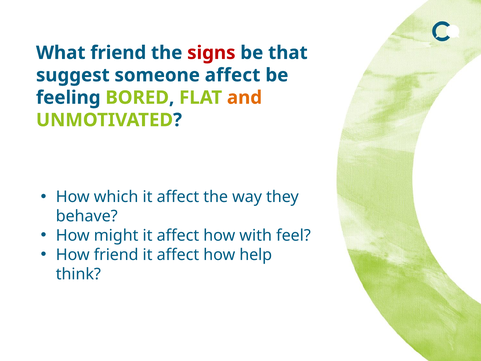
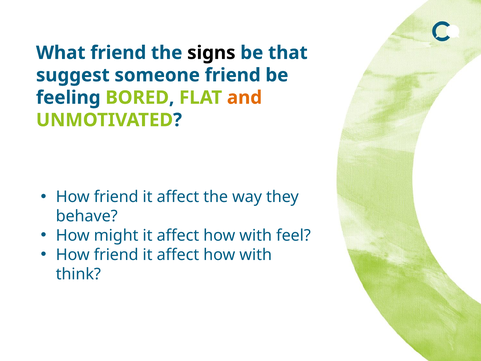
signs colour: red -> black (211, 53)
someone affect: affect -> friend (233, 75)
which: which -> friend (116, 197)
help: help -> with (256, 255)
